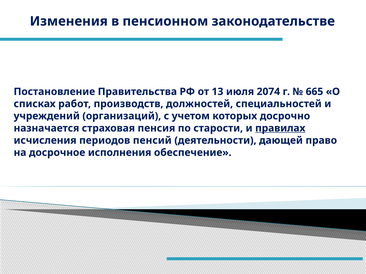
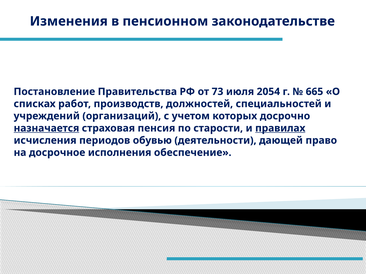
13: 13 -> 73 (218, 92)
2074: 2074 -> 2054 (268, 92)
назначается underline: none -> present (46, 128)
пенсий: пенсий -> обувью (152, 141)
